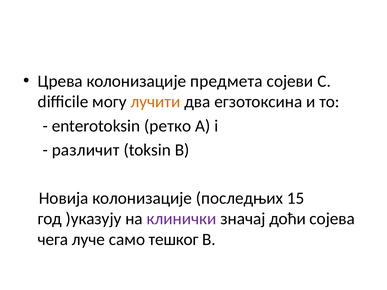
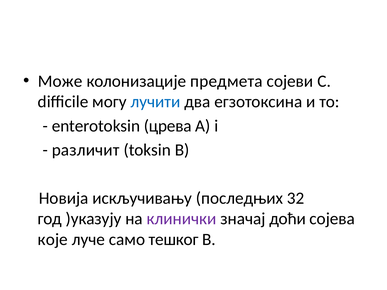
Црева: Црева -> Може (60, 81)
лучити colour: orange -> blue (155, 102)
ретко: ретко -> црева (168, 126)
Новија колонизације: колонизације -> искључивању (142, 198)
15: 15 -> 32 (296, 198)
чега: чега -> које (53, 240)
